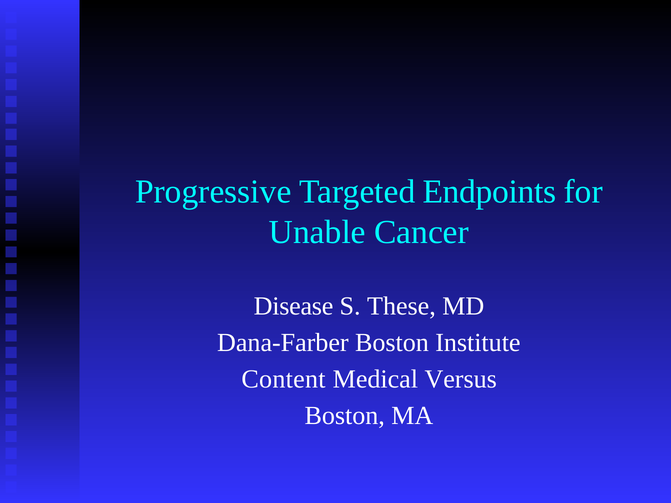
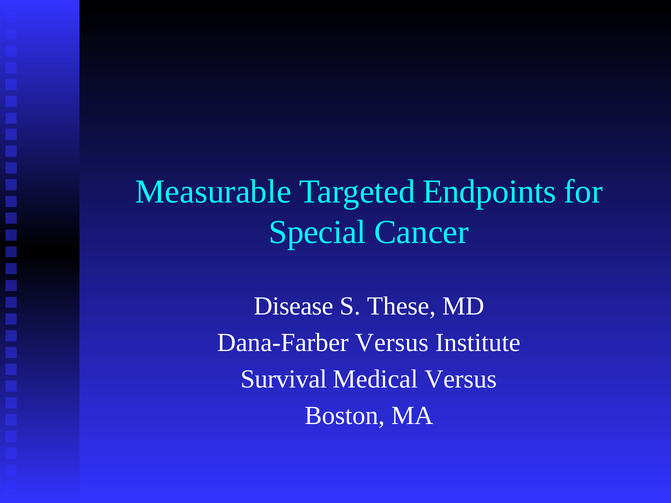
Progressive: Progressive -> Measurable (213, 192)
Unable: Unable -> Special (317, 232)
Dana-Farber Boston: Boston -> Versus (392, 343)
Content: Content -> Survival (284, 379)
